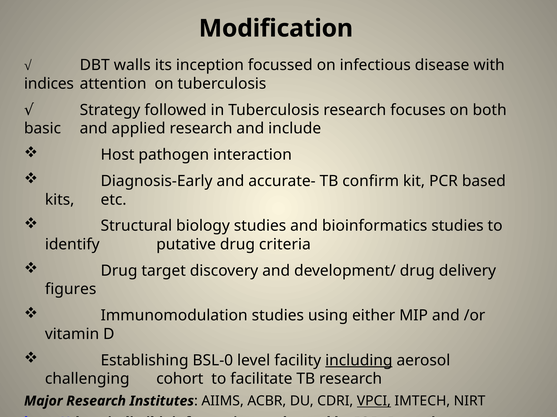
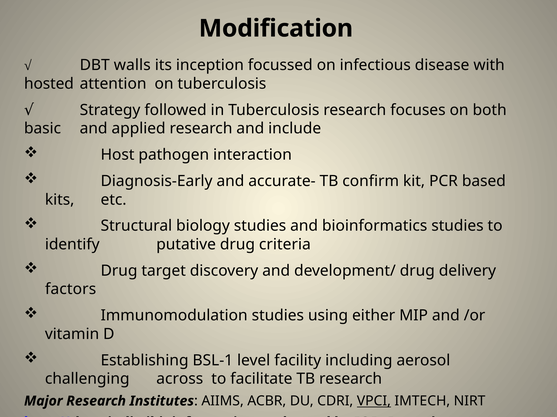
indices: indices -> hosted (49, 84)
figures: figures -> factors (71, 290)
BSL-0: BSL-0 -> BSL-1 (213, 361)
including underline: present -> none (359, 361)
cohort: cohort -> across (180, 379)
